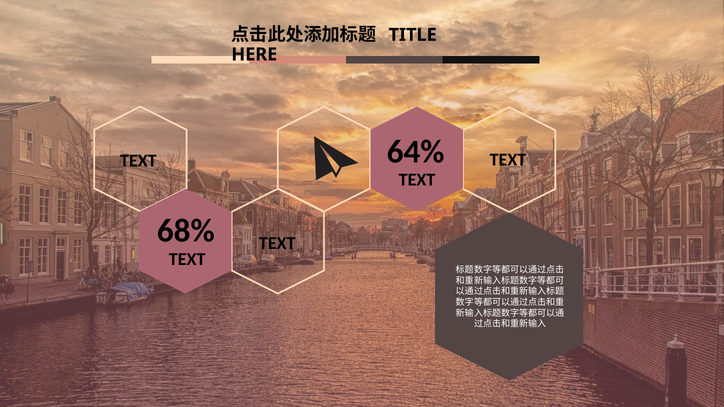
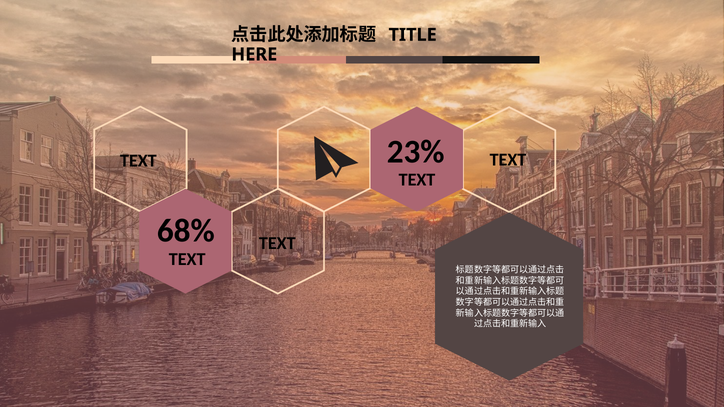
64%: 64% -> 23% (416, 152)
